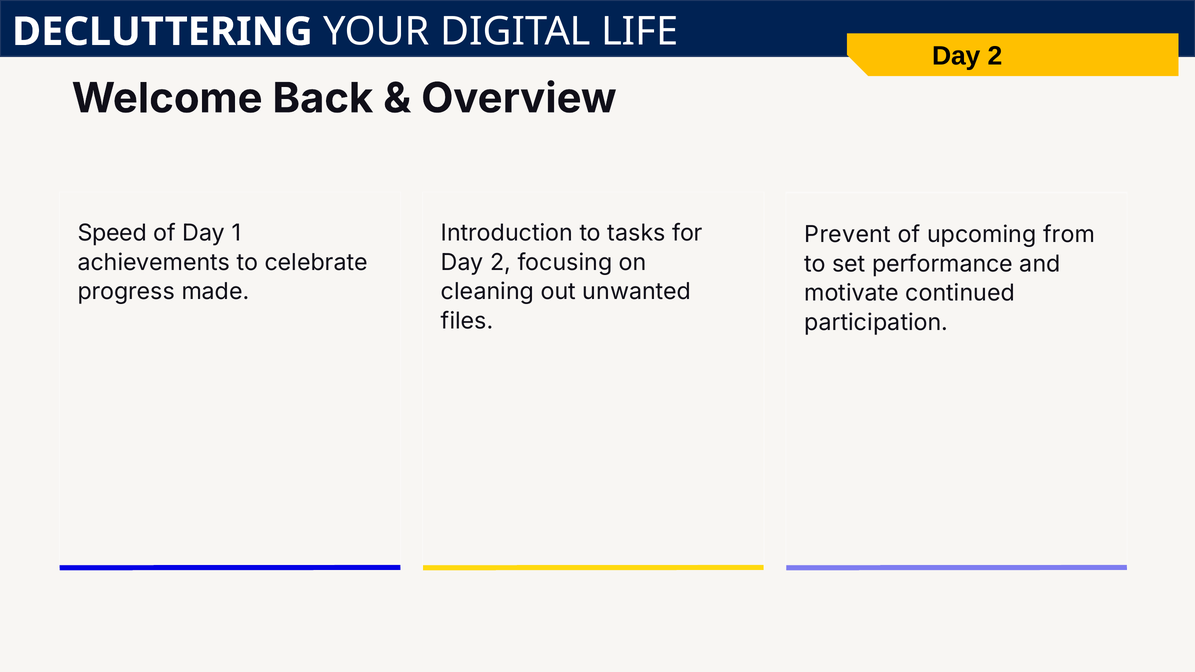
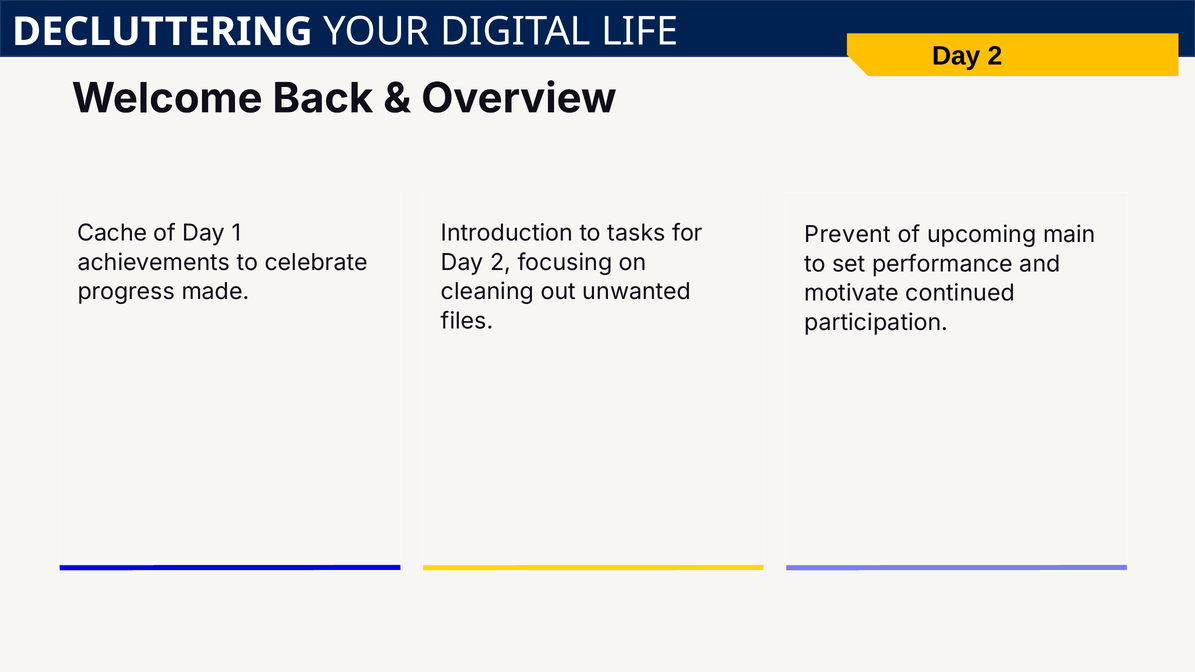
Speed: Speed -> Cache (112, 233)
from: from -> main (1069, 235)
